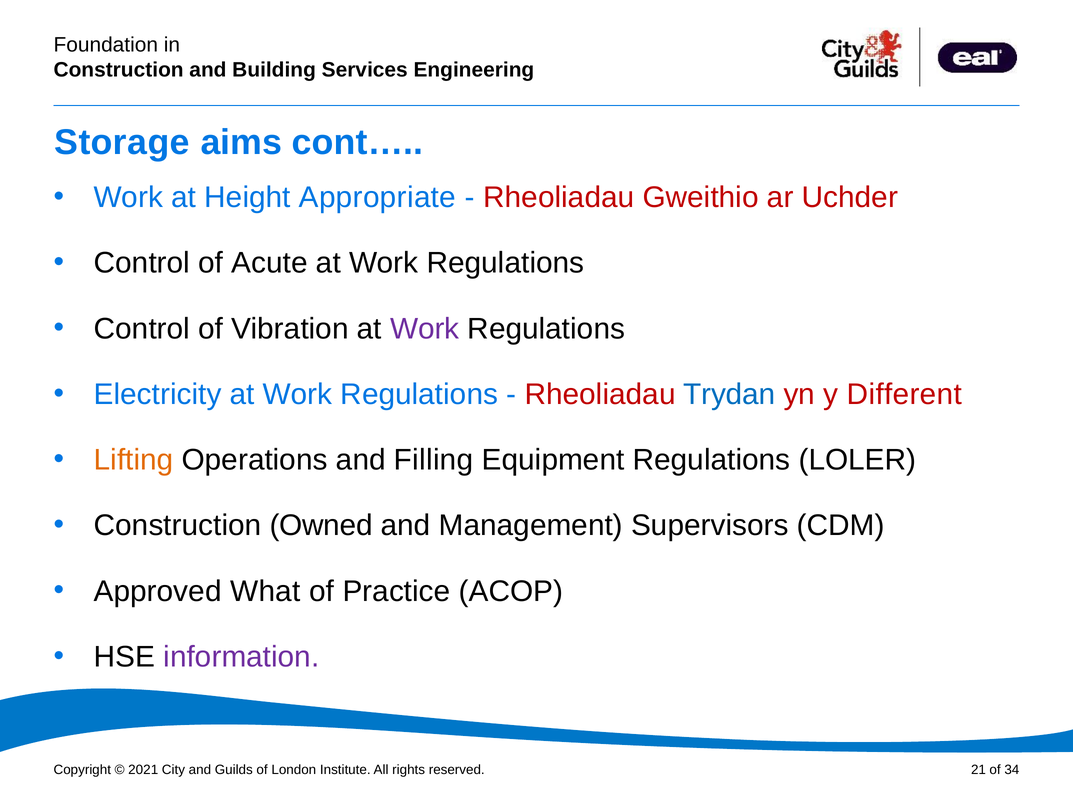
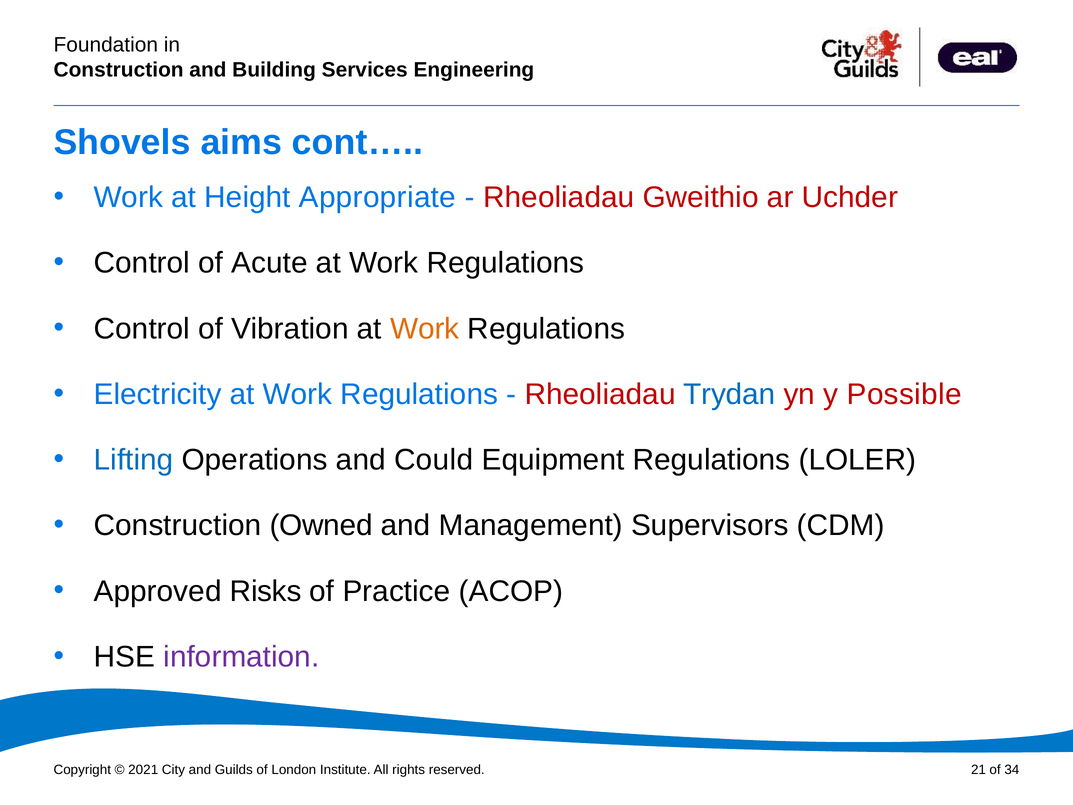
Storage: Storage -> Shovels (122, 142)
Work colour: purple -> orange (425, 329)
Different: Different -> Possible (904, 394)
Lifting colour: orange -> blue (134, 460)
Filling: Filling -> Could (434, 460)
What: What -> Risks (266, 591)
